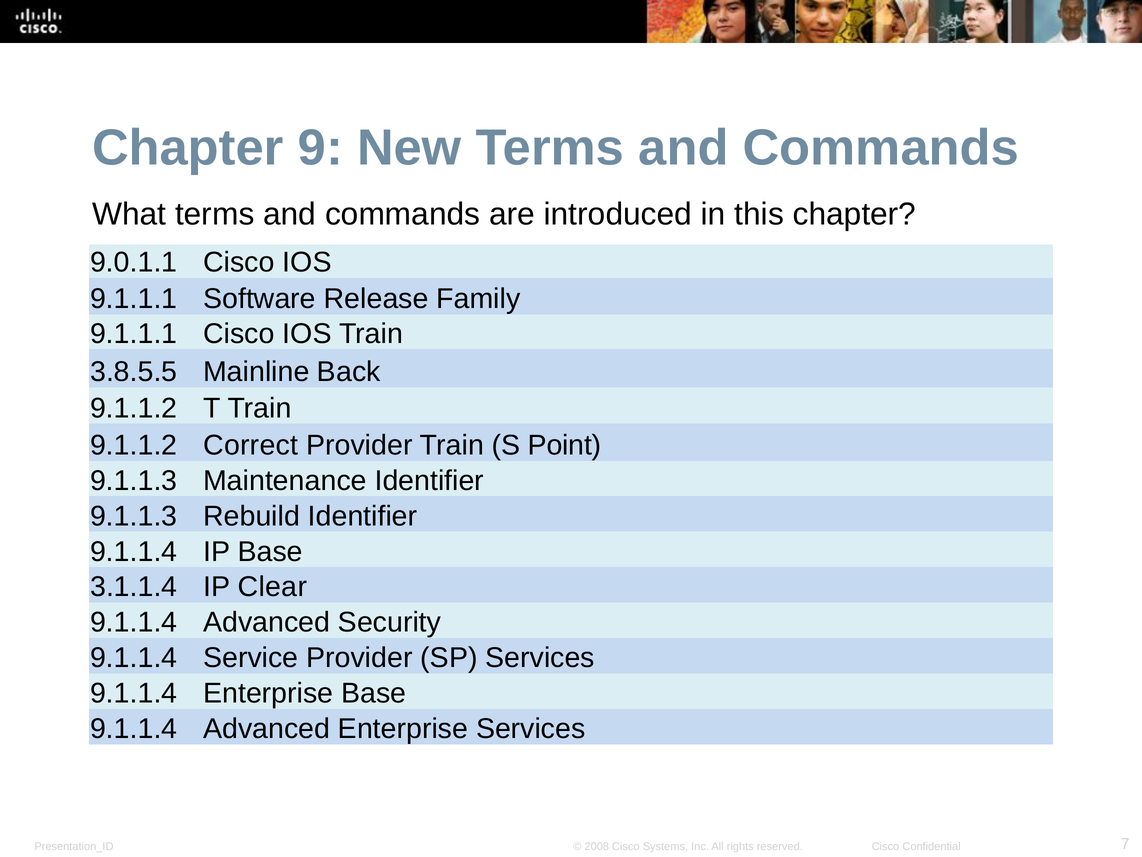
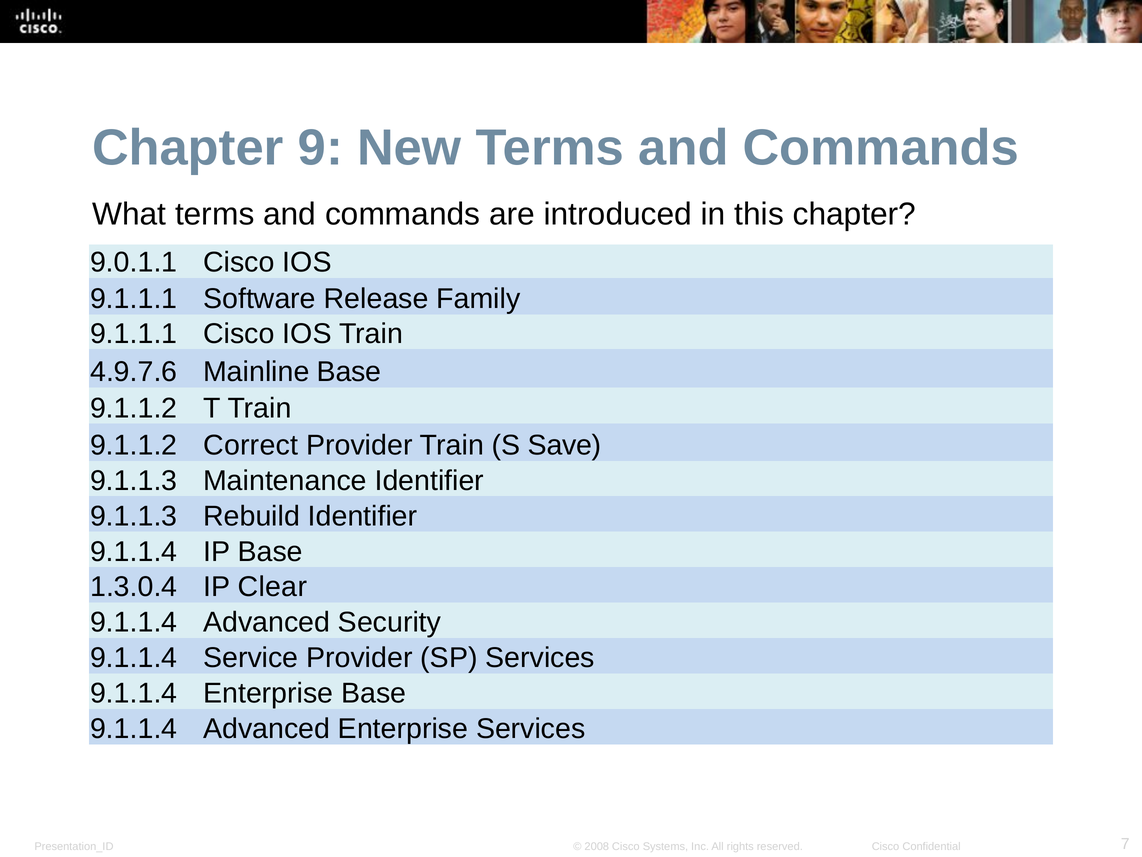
3.8.5.5: 3.8.5.5 -> 4.9.7.6 (134, 372)
Mainline Back: Back -> Base (349, 372)
Point: Point -> Save (565, 445)
3.1.1.4: 3.1.1.4 -> 1.3.0.4 (134, 587)
